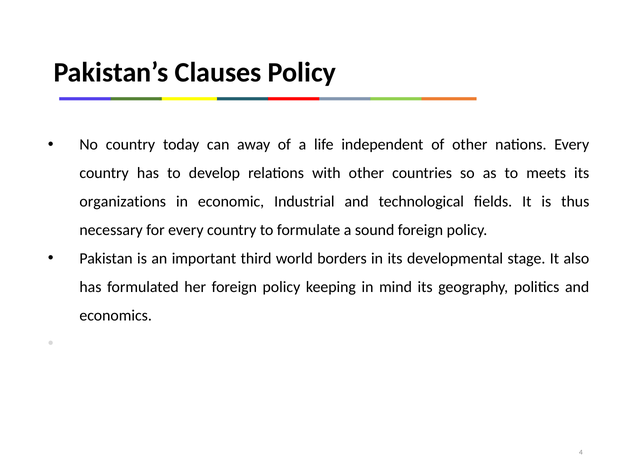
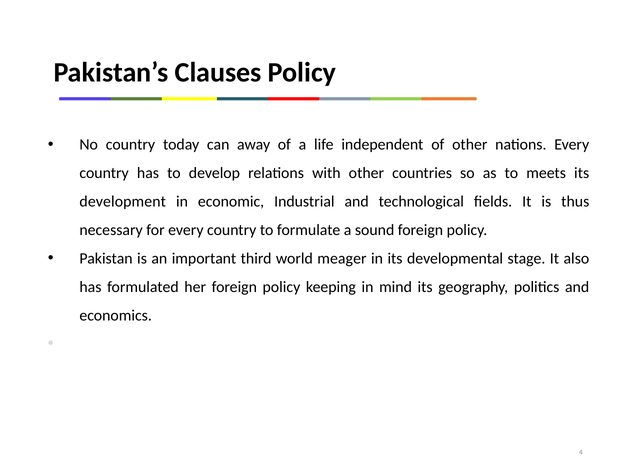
organizations: organizations -> development (123, 202)
borders: borders -> meager (342, 258)
